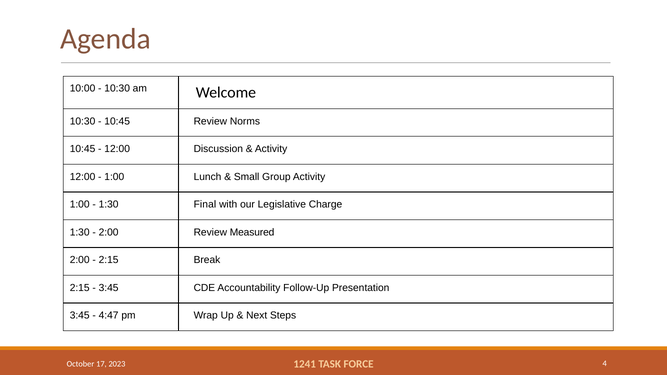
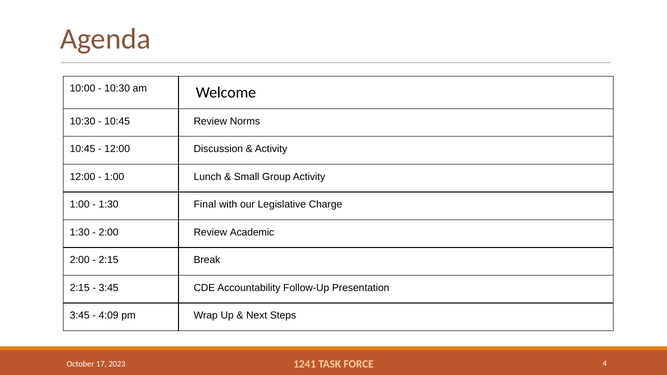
Measured: Measured -> Academic (252, 232)
4:47: 4:47 -> 4:09 (109, 316)
